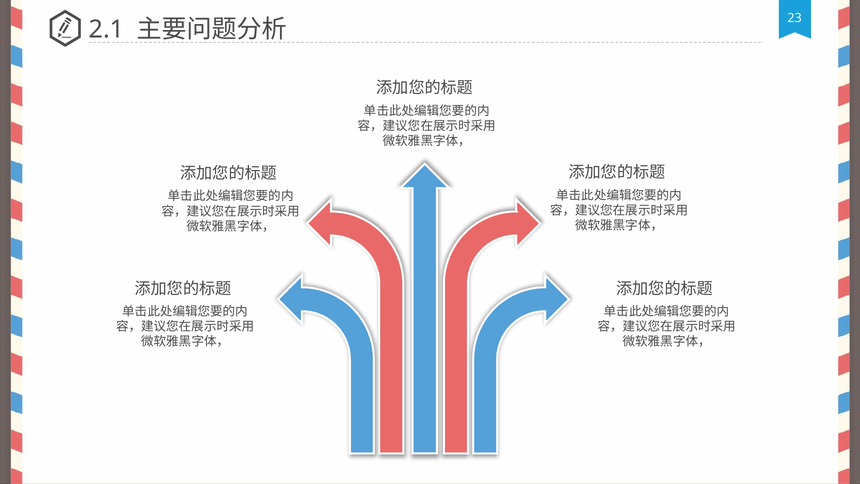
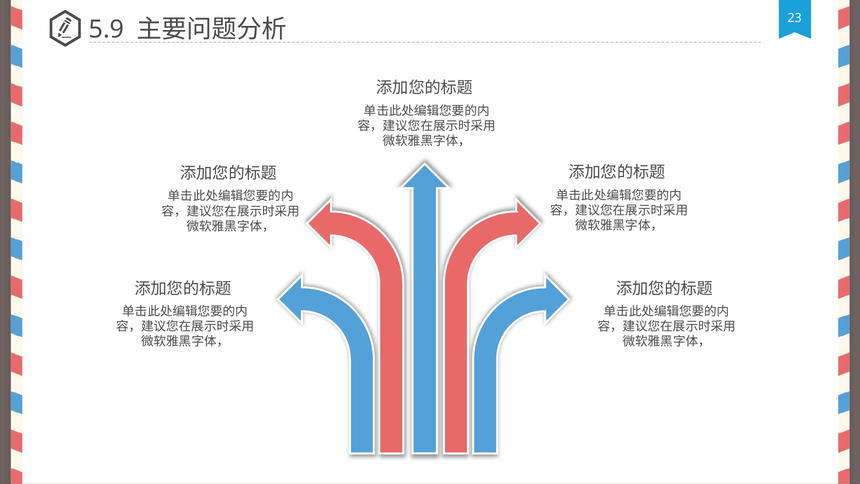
2.1: 2.1 -> 5.9 (106, 30)
